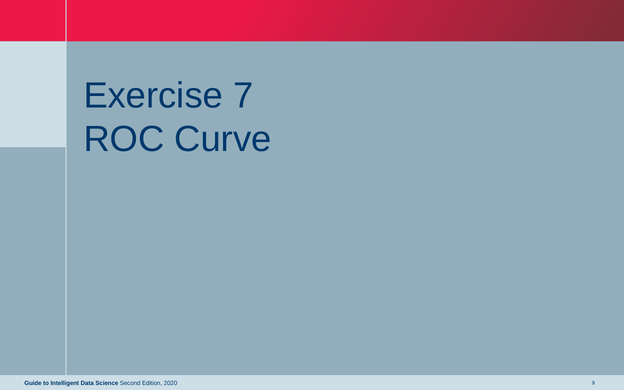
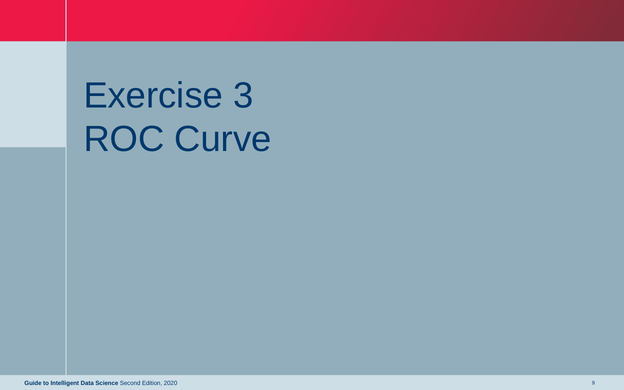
7: 7 -> 3 (243, 96)
